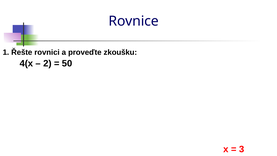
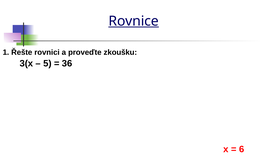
Rovnice underline: none -> present (134, 21)
4(x: 4(x -> 3(x (26, 63)
2: 2 -> 5 (47, 63)
50: 50 -> 36 (67, 63)
3: 3 -> 6 (242, 149)
